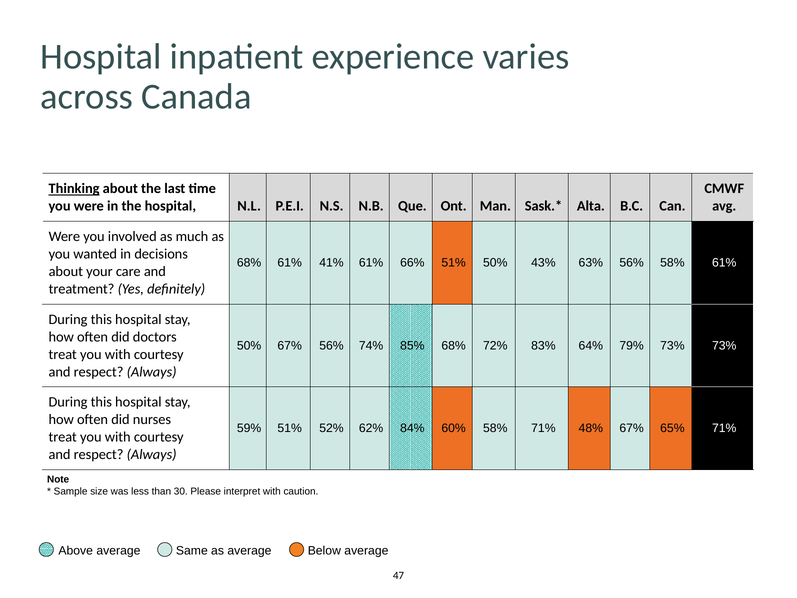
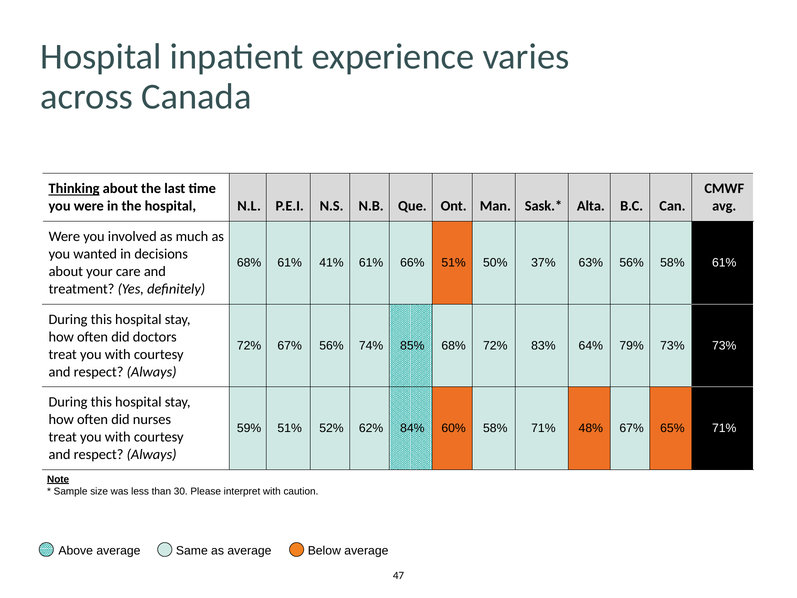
43%: 43% -> 37% (543, 263)
50%: 50% -> 72% (249, 346)
Note underline: none -> present (58, 479)
